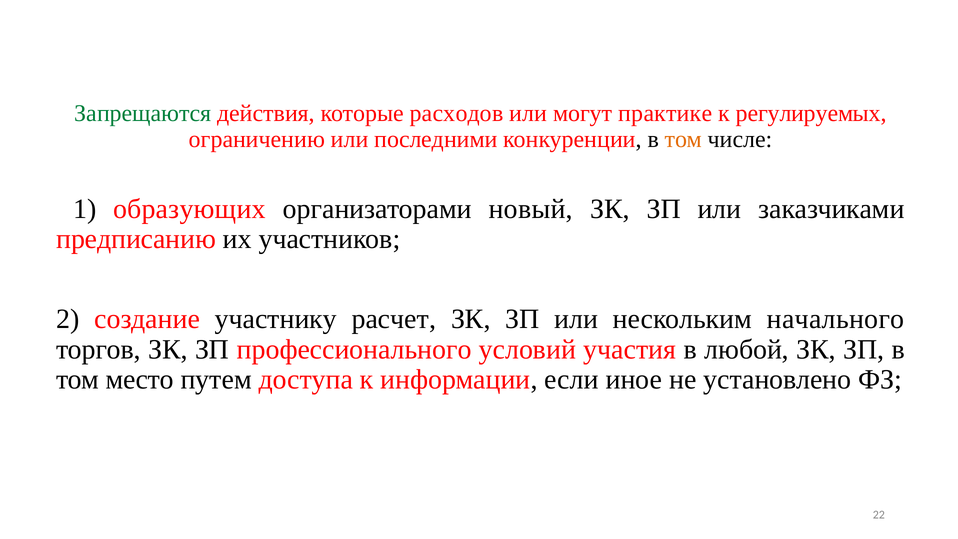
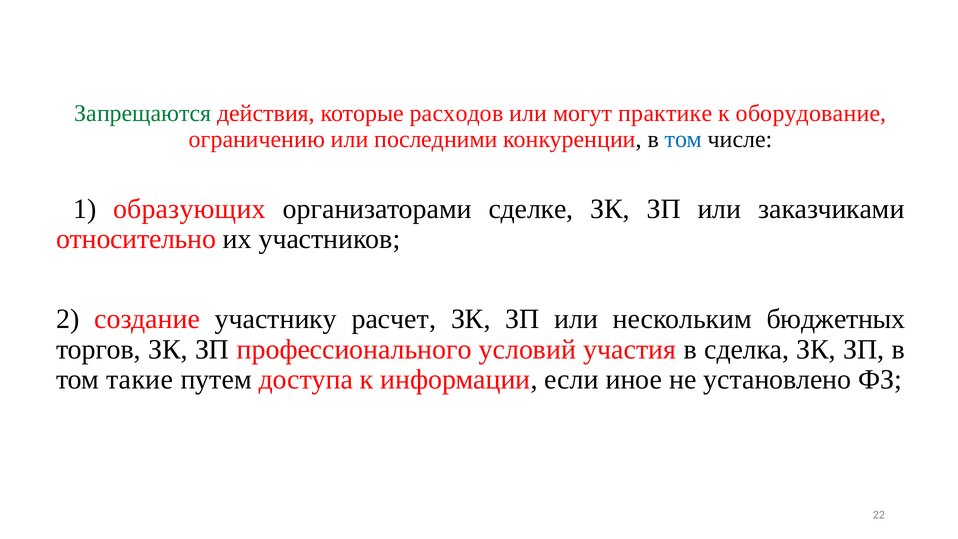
регулируемых: регулируемых -> оборудование (811, 114)
том colour: orange -> blue (683, 139)
новый: новый -> сделке (531, 209)
предписанию: предписанию -> относительно (136, 239)
начального: начального -> бюджетных (836, 319)
любой: любой -> сделка (747, 349)
место: место -> такие (140, 379)
